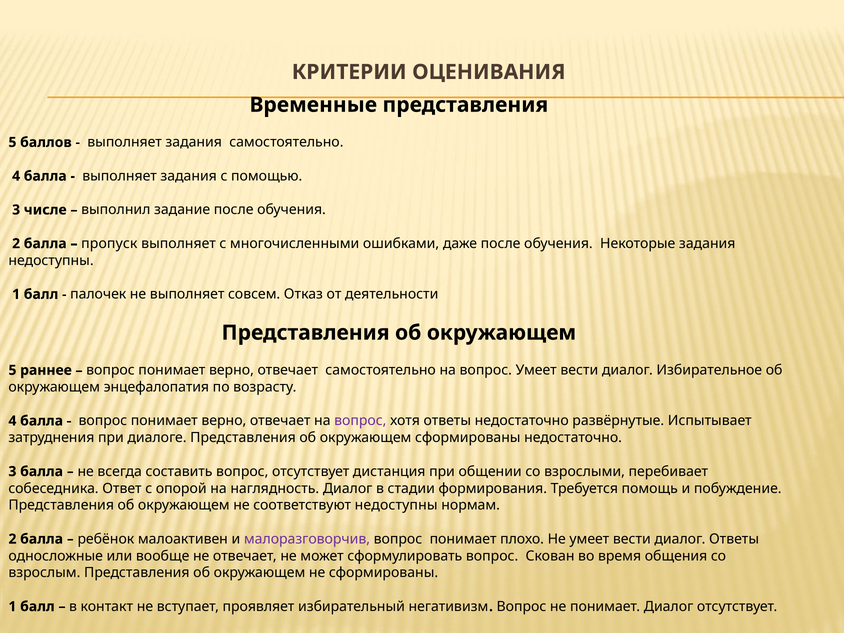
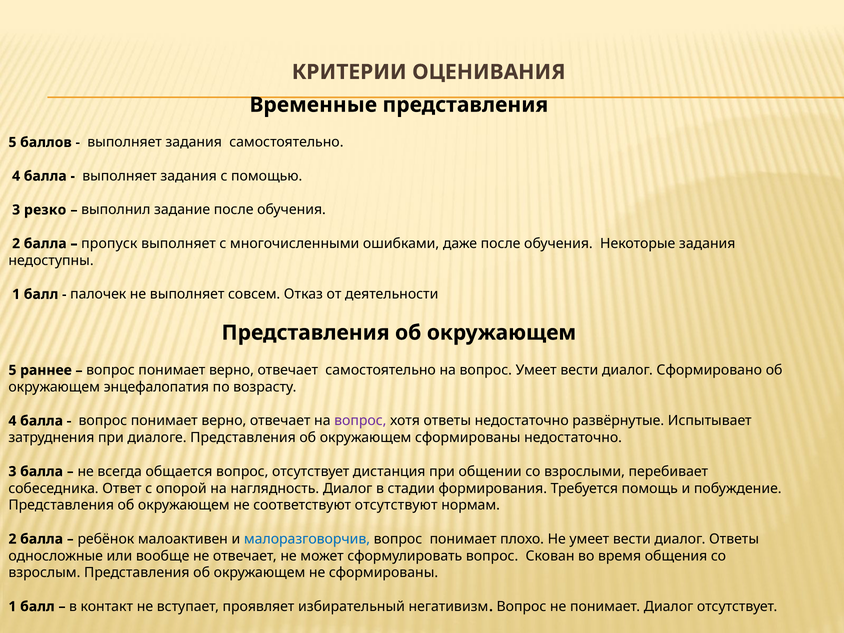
числе: числе -> резко (45, 210)
Избирательное: Избирательное -> Сформировано (709, 370)
составить: составить -> общается (179, 471)
соответствуют недоступны: недоступны -> отсутствуют (396, 505)
малоразговорчив colour: purple -> blue (307, 539)
